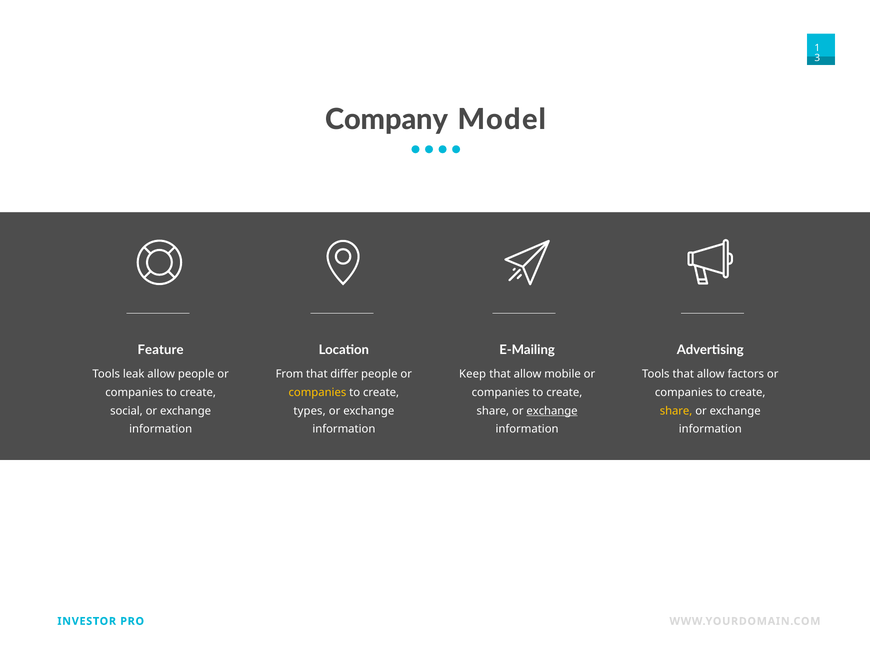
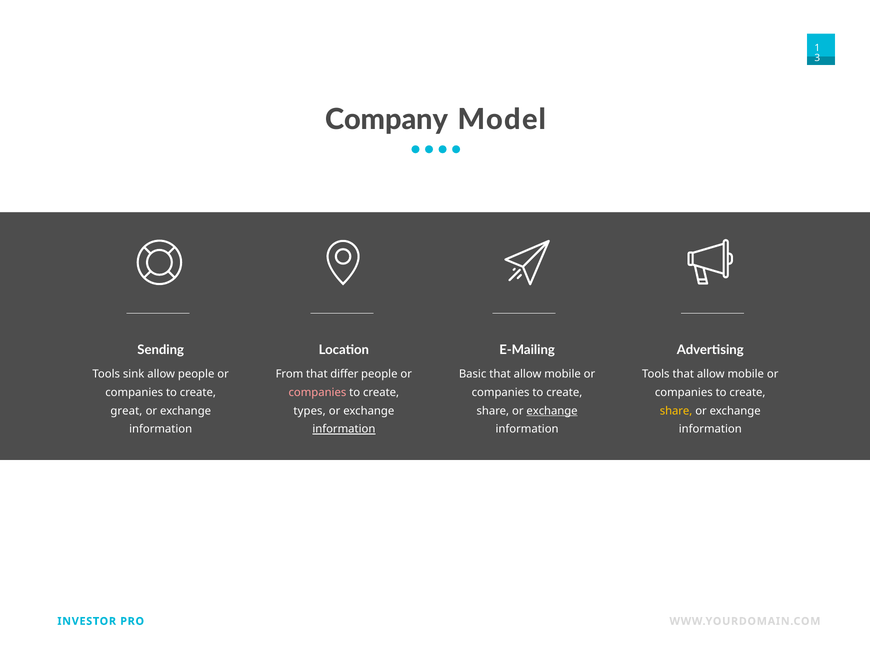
Feature: Feature -> Sending (161, 350)
leak: leak -> sink (134, 374)
Keep: Keep -> Basic (473, 374)
Tools that allow factors: factors -> mobile (746, 374)
companies colour: yellow -> pink (317, 392)
social: social -> great (126, 411)
information underline: none -> present (344, 429)
